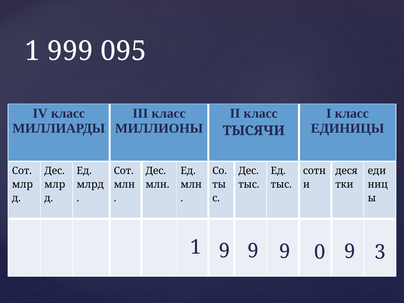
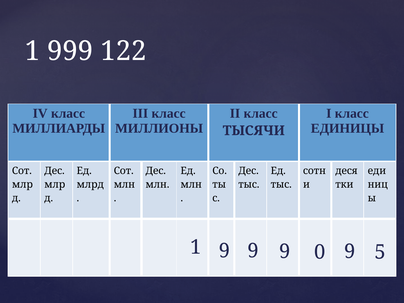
095: 095 -> 122 (123, 51)
3: 3 -> 5 (380, 252)
